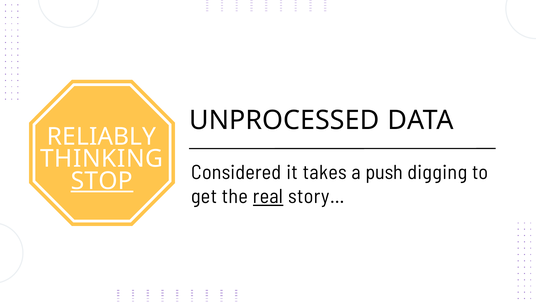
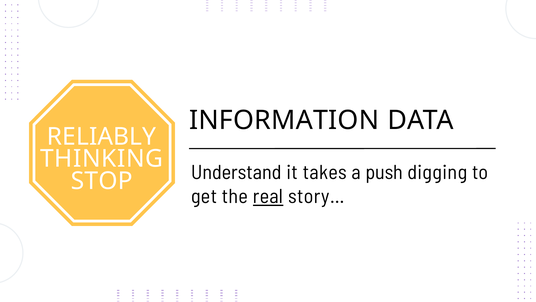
UNPROCESSED: UNPROCESSED -> INFORMATION (284, 120)
Considered: Considered -> Understand (236, 172)
STOP underline: present -> none (102, 181)
